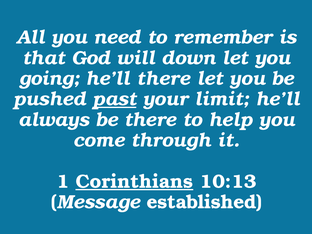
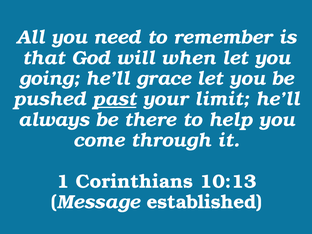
down: down -> when (188, 58)
he’ll there: there -> grace (164, 79)
Corinthians underline: present -> none (134, 181)
